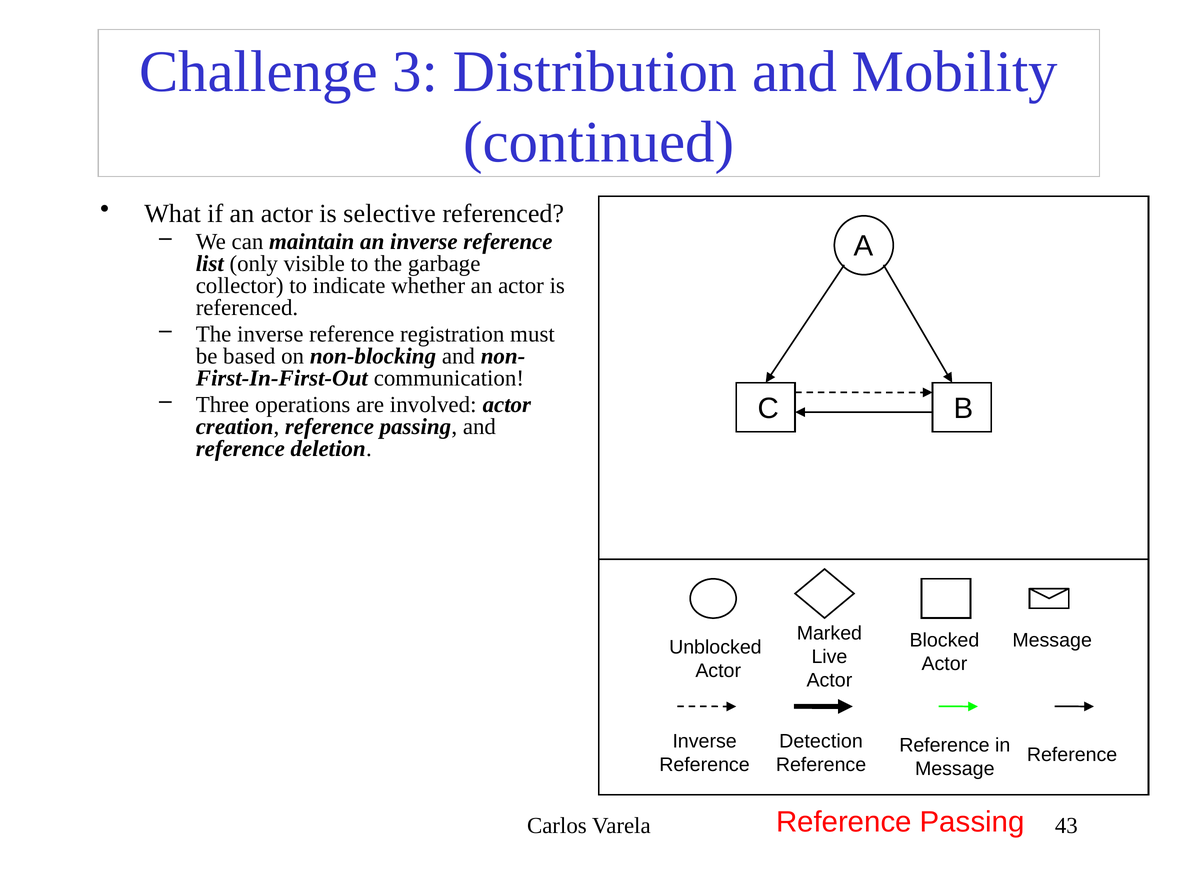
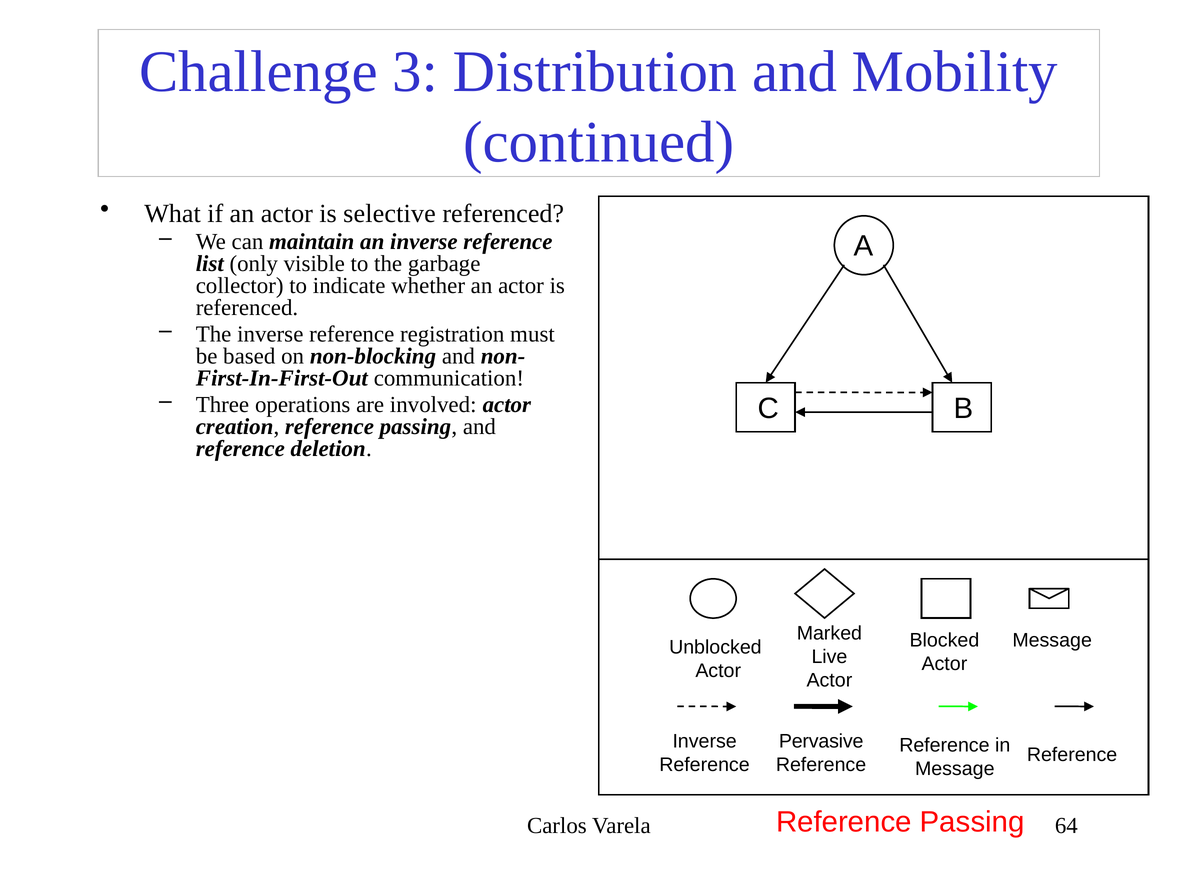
Detection: Detection -> Pervasive (821, 742)
43: 43 -> 64 (1066, 826)
